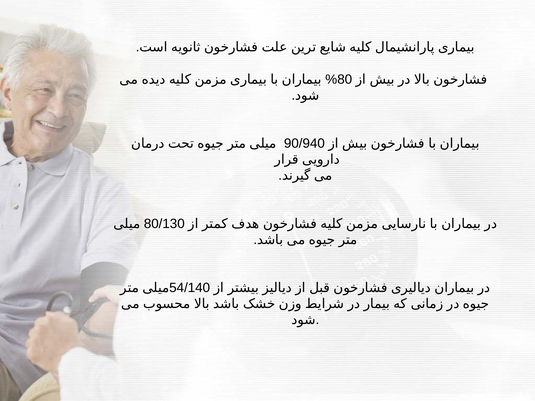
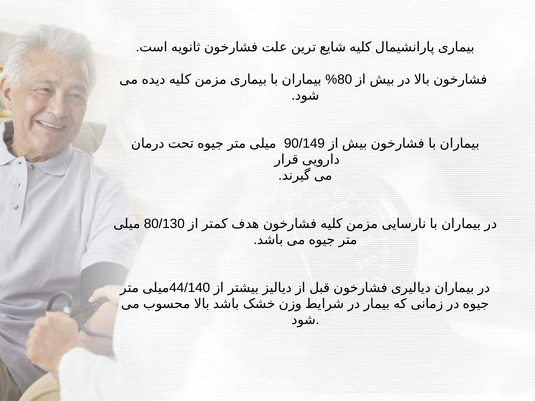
90/940: 90/940 -> 90/149 (304, 144)
54/140: 54/140 -> 44/140 (190, 288)
